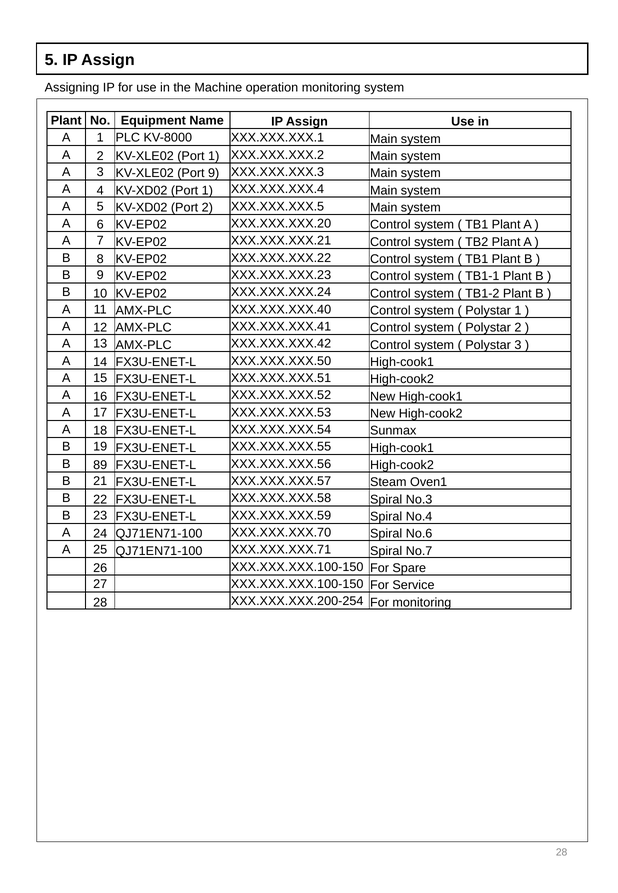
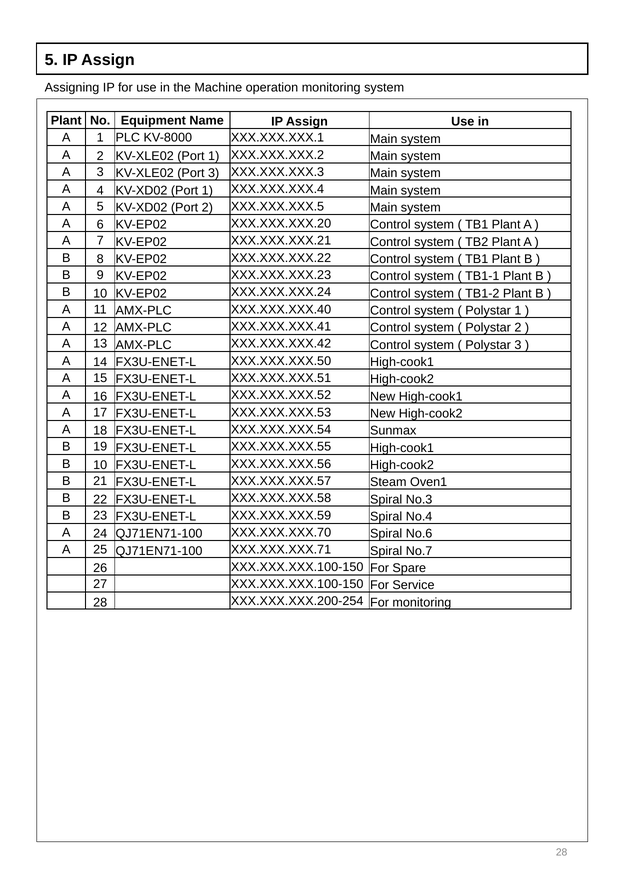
Port 9: 9 -> 3 (214, 173)
89: 89 -> 10 (100, 465)
